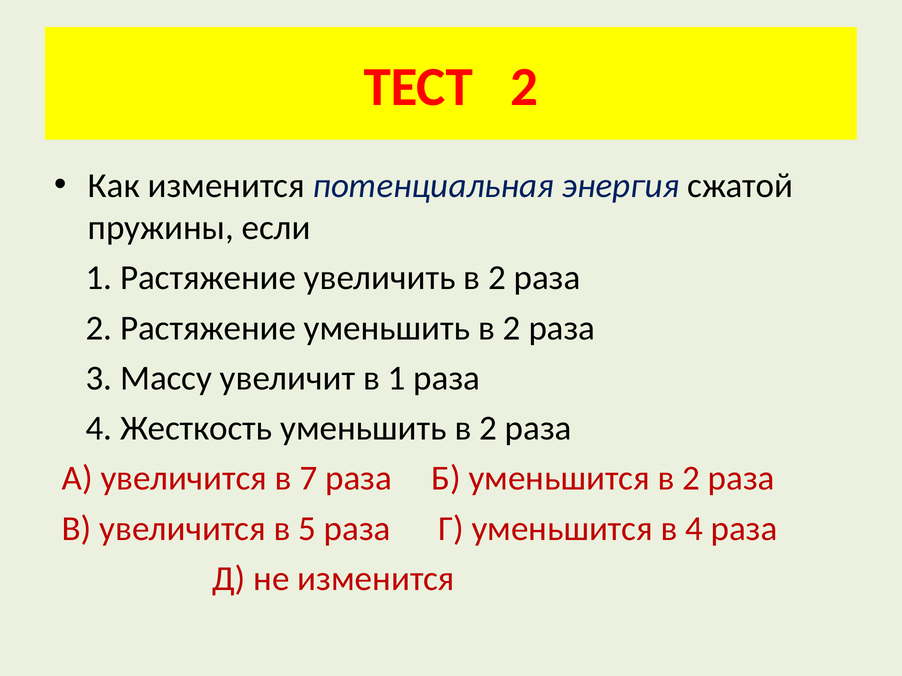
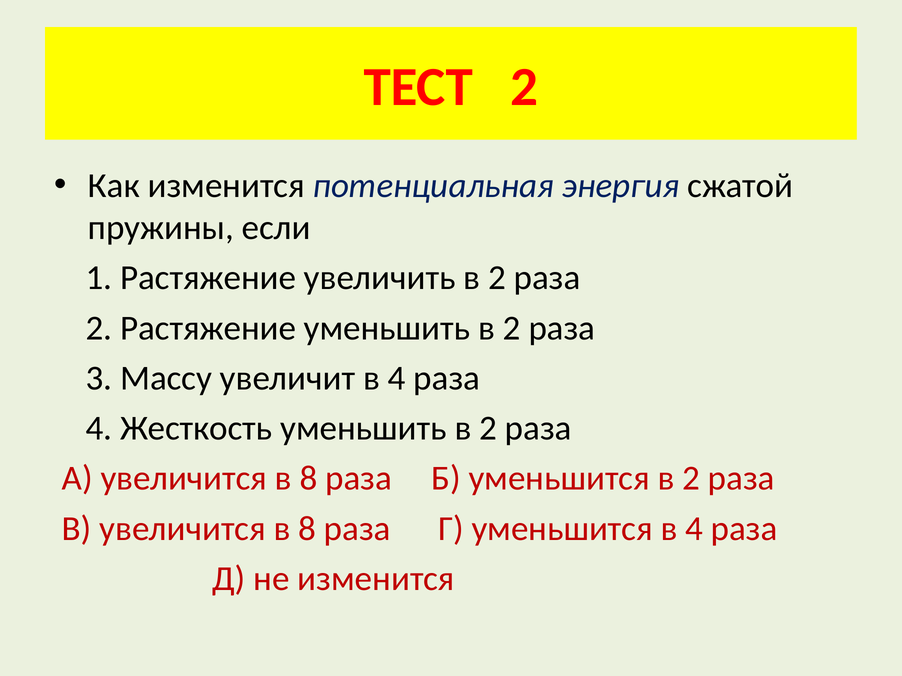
увеличит в 1: 1 -> 4 (397, 378)
А увеличится в 7: 7 -> 8 (308, 479)
В увеличится в 5: 5 -> 8 (307, 529)
